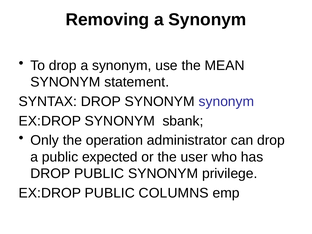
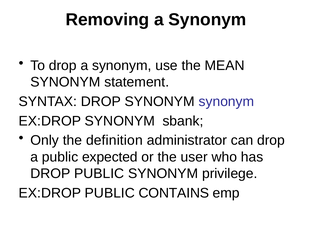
operation: operation -> definition (114, 140)
COLUMNS: COLUMNS -> CONTAINS (174, 193)
